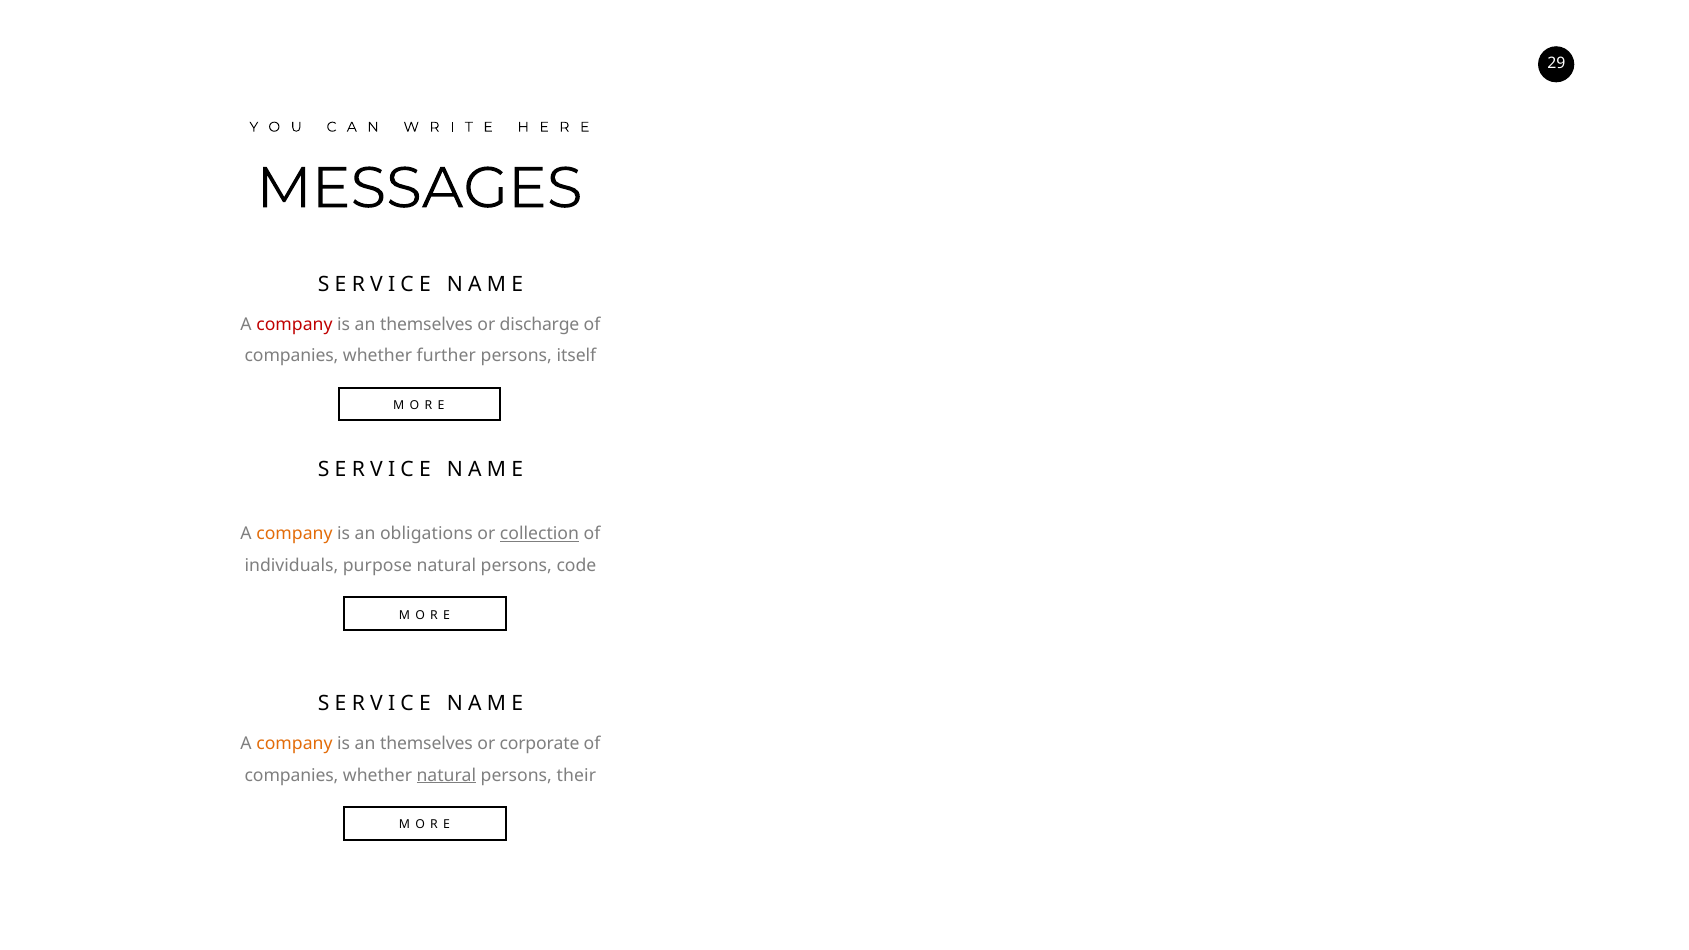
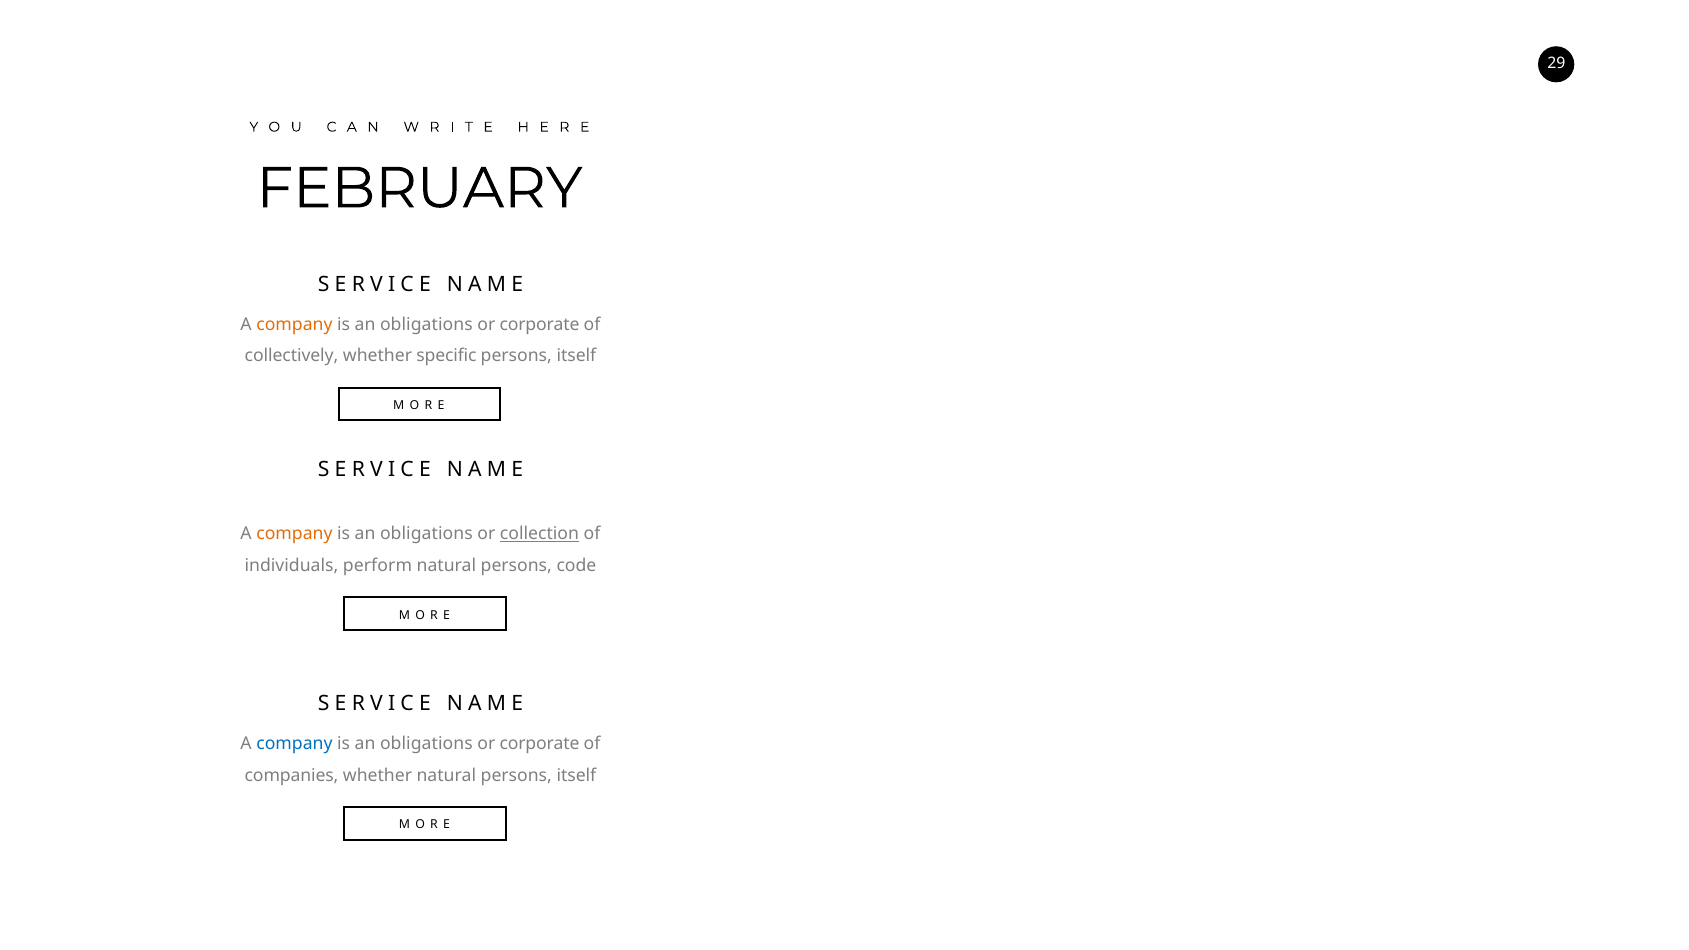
MESSAGES: MESSAGES -> FEBRUARY (420, 188)
company colour: red -> orange (294, 325)
themselves: themselves -> obligations (426, 325)
discharge: discharge -> corporate (540, 325)
companies: companies -> collectively (291, 356)
further: further -> specific (446, 356)
purpose: purpose -> perform (377, 566)
company colour: orange -> blue (294, 744)
themselves: themselves -> obligations (426, 744)
natural underline: present -> none (446, 775)
their: their -> itself (576, 775)
